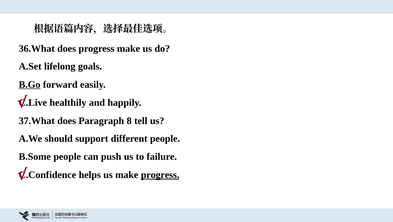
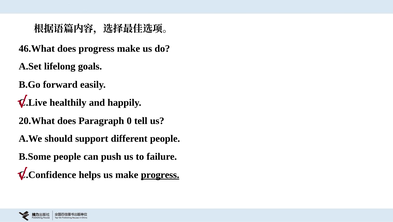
36.What: 36.What -> 46.What (37, 49)
B.Go underline: present -> none (30, 85)
37.What: 37.What -> 20.What (37, 121)
8: 8 -> 0 (129, 121)
